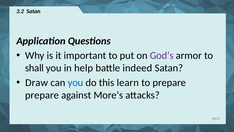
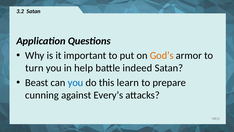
God’s colour: purple -> orange (162, 56)
shall: shall -> turn (34, 68)
Draw: Draw -> Beast (37, 83)
prepare: prepare -> cunning (42, 95)
More’s: More’s -> Every’s (108, 95)
